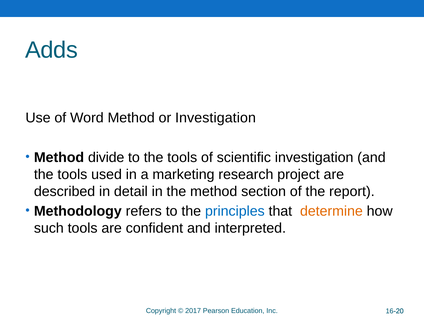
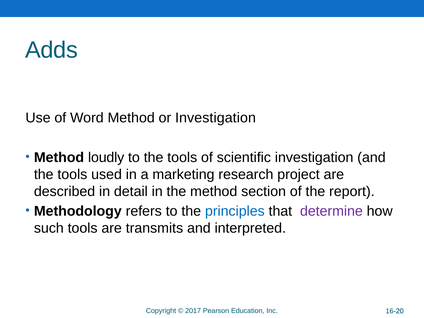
divide: divide -> loudly (106, 157)
determine colour: orange -> purple (331, 211)
confident: confident -> transmits (154, 228)
